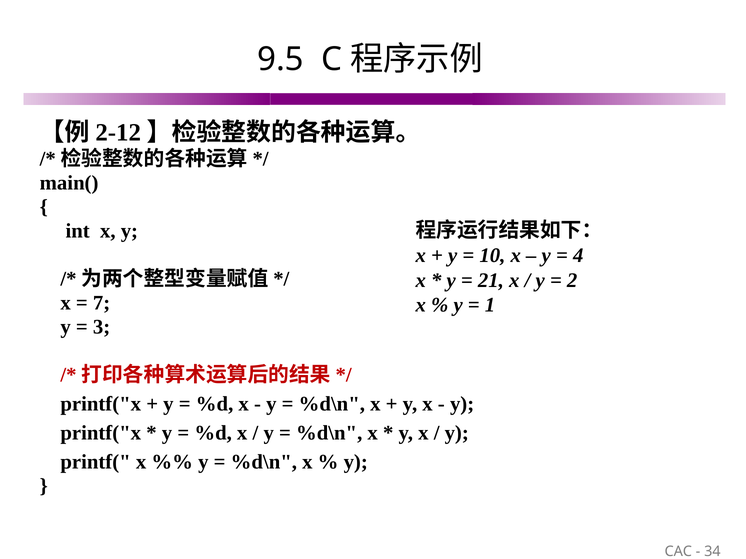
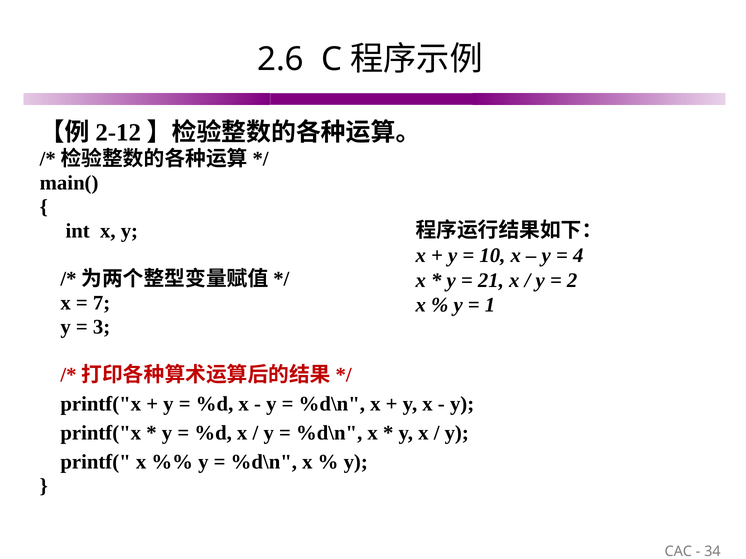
9.5: 9.5 -> 2.6 (281, 59)
